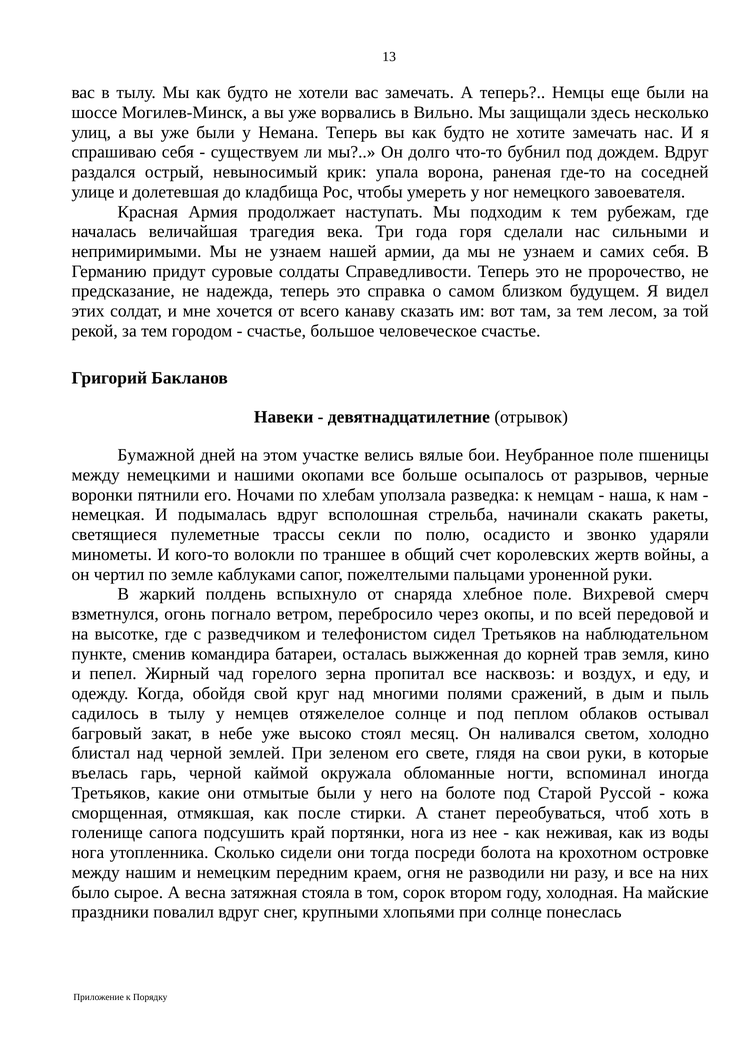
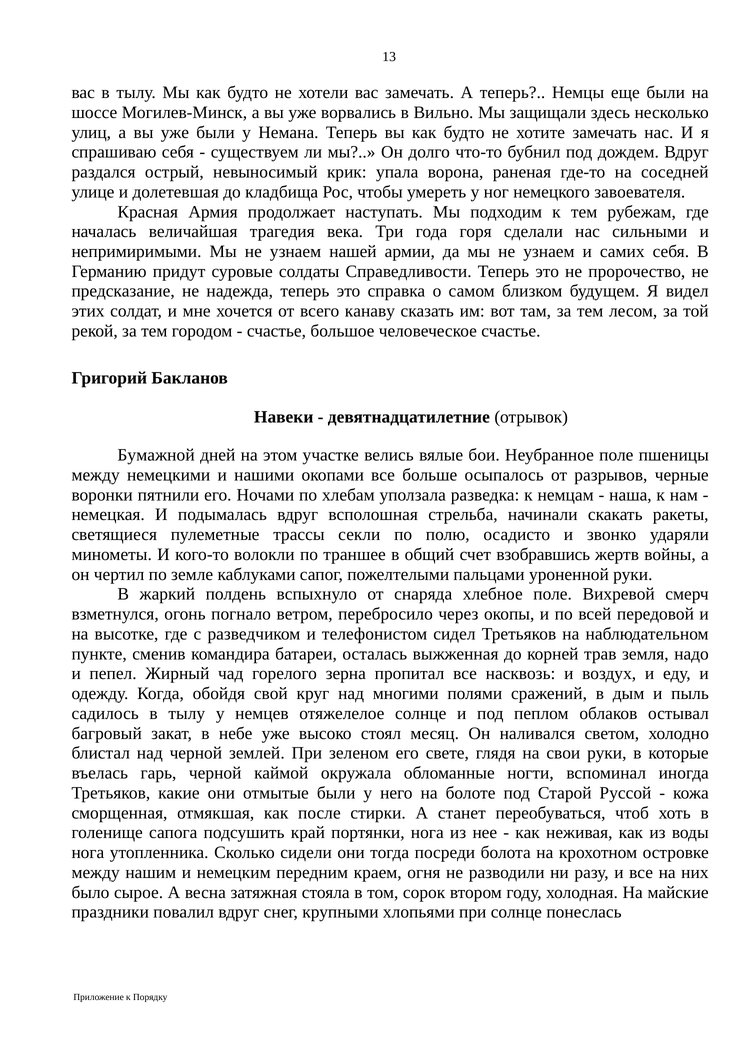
королевских: королевских -> взобравшись (543, 555)
кино: кино -> надо (692, 654)
